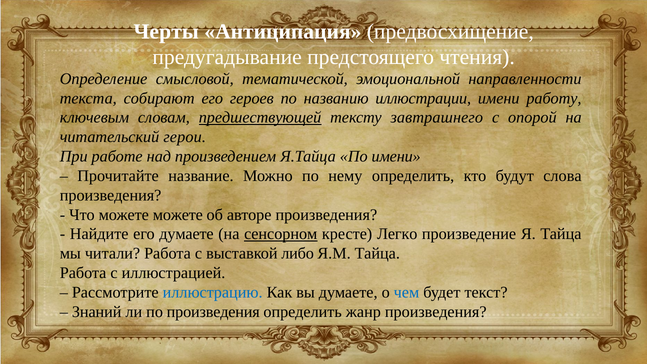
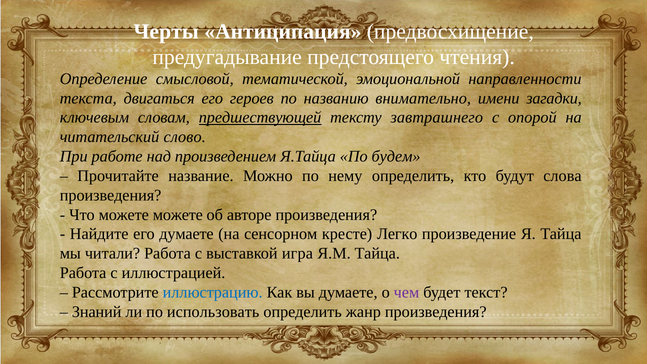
собирают: собирают -> двигаться (159, 98)
иллюстрации: иллюстрации -> внимательно (423, 98)
работу: работу -> загадки (554, 98)
герои: герои -> слово (185, 137)
По имени: имени -> будем (396, 156)
сенсорном underline: present -> none (281, 234)
либо: либо -> игра (297, 253)
чем colour: blue -> purple (406, 292)
по произведения: произведения -> использовать (213, 312)
